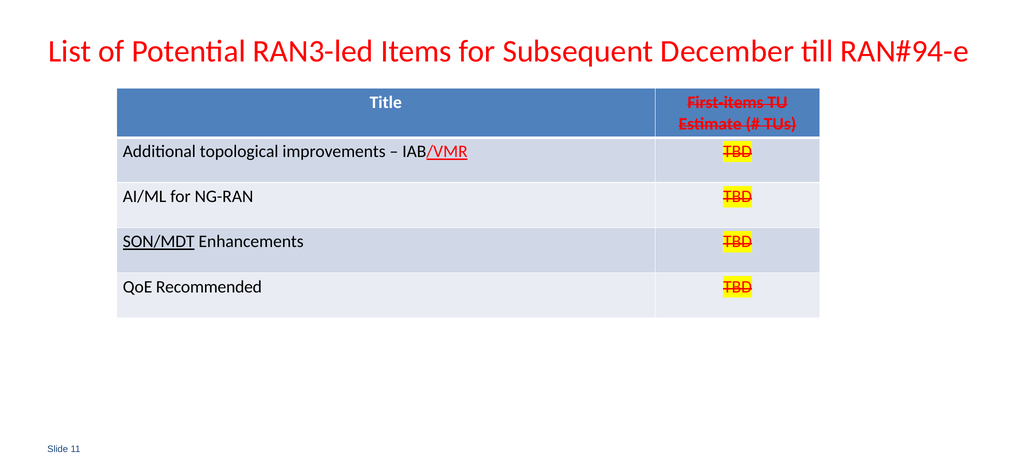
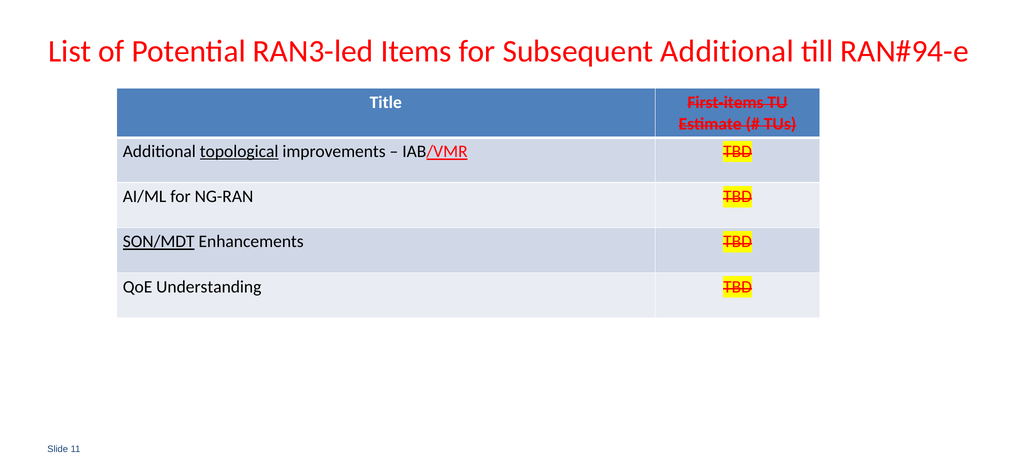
Subsequent December: December -> Additional (727, 51)
topological underline: none -> present (239, 152)
Recommended: Recommended -> Understanding (209, 286)
